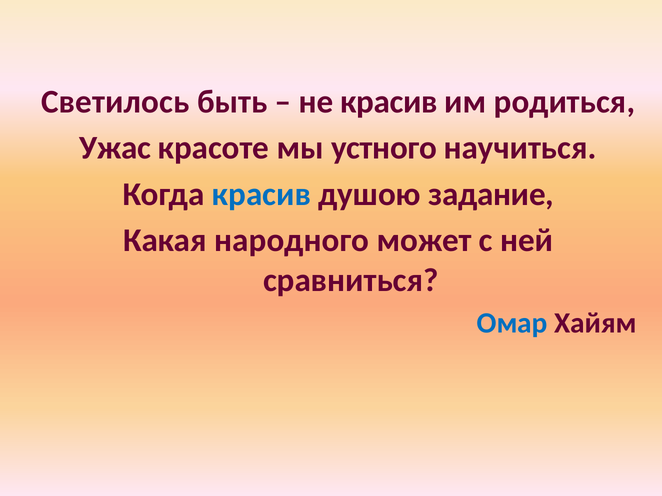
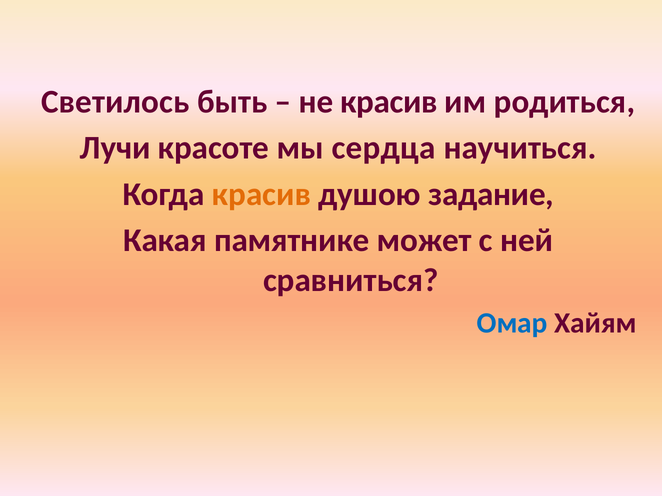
Ужас: Ужас -> Лучи (115, 148)
устного: устного -> сердца (384, 148)
красив colour: blue -> orange (261, 194)
народного: народного -> памятнике (292, 241)
